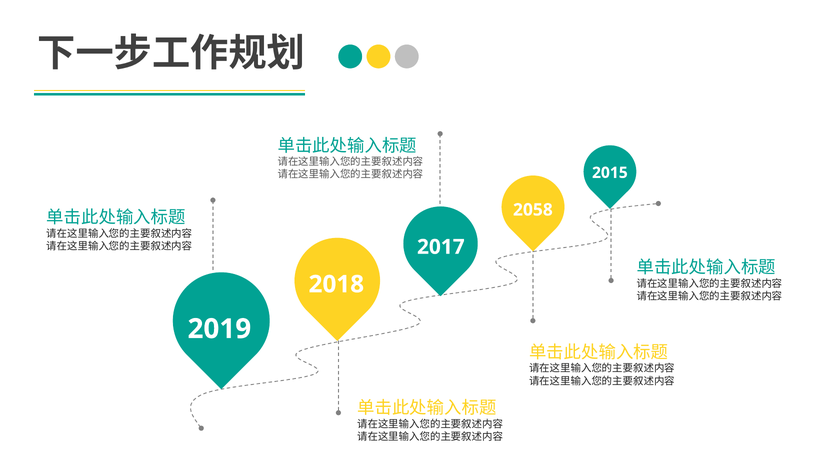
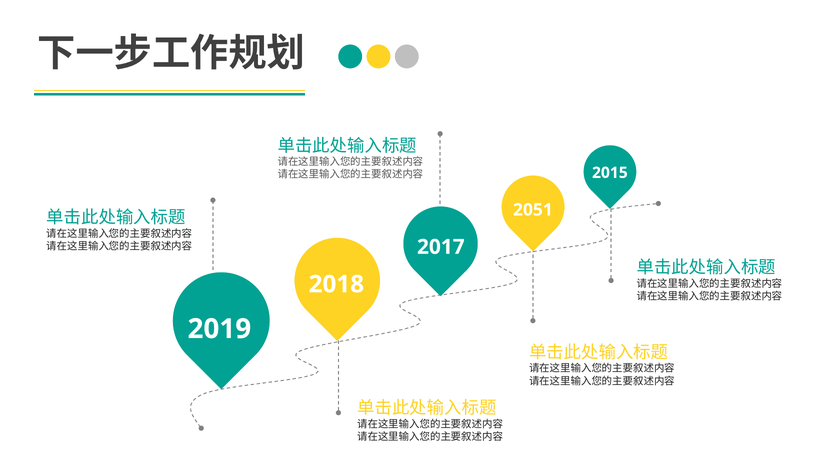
2058: 2058 -> 2051 (533, 210)
